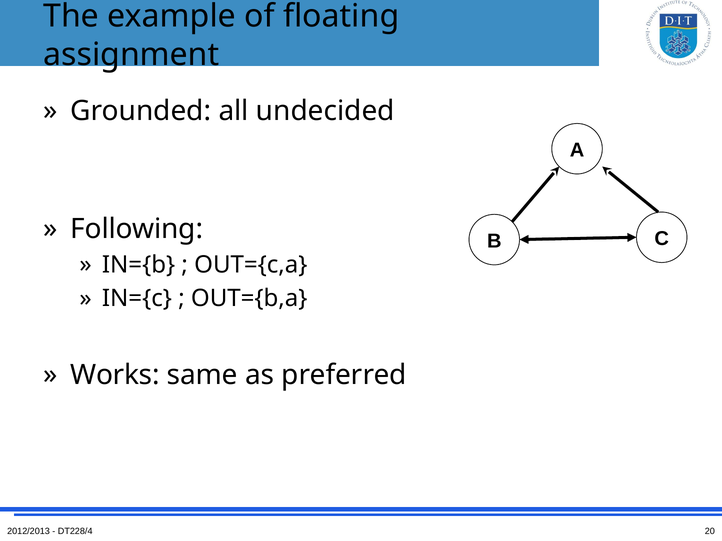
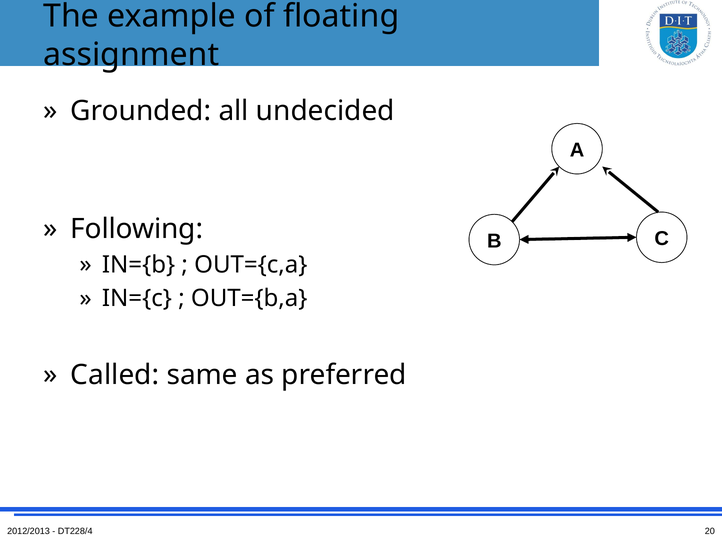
Works: Works -> Called (115, 375)
